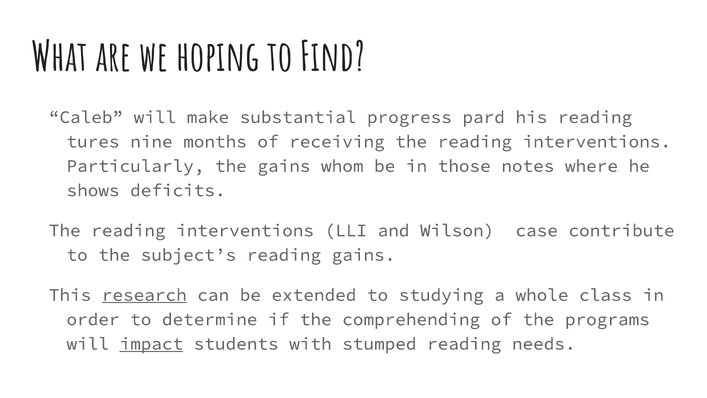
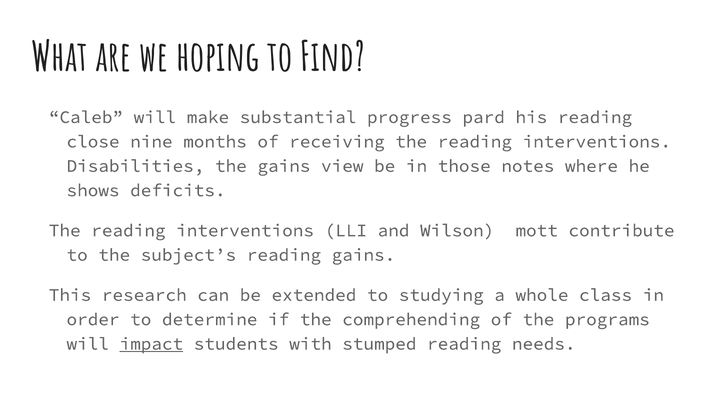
tures: tures -> close (93, 141)
Particularly: Particularly -> Disabilities (135, 166)
whom: whom -> view (342, 166)
case: case -> mott (537, 230)
research underline: present -> none (144, 295)
